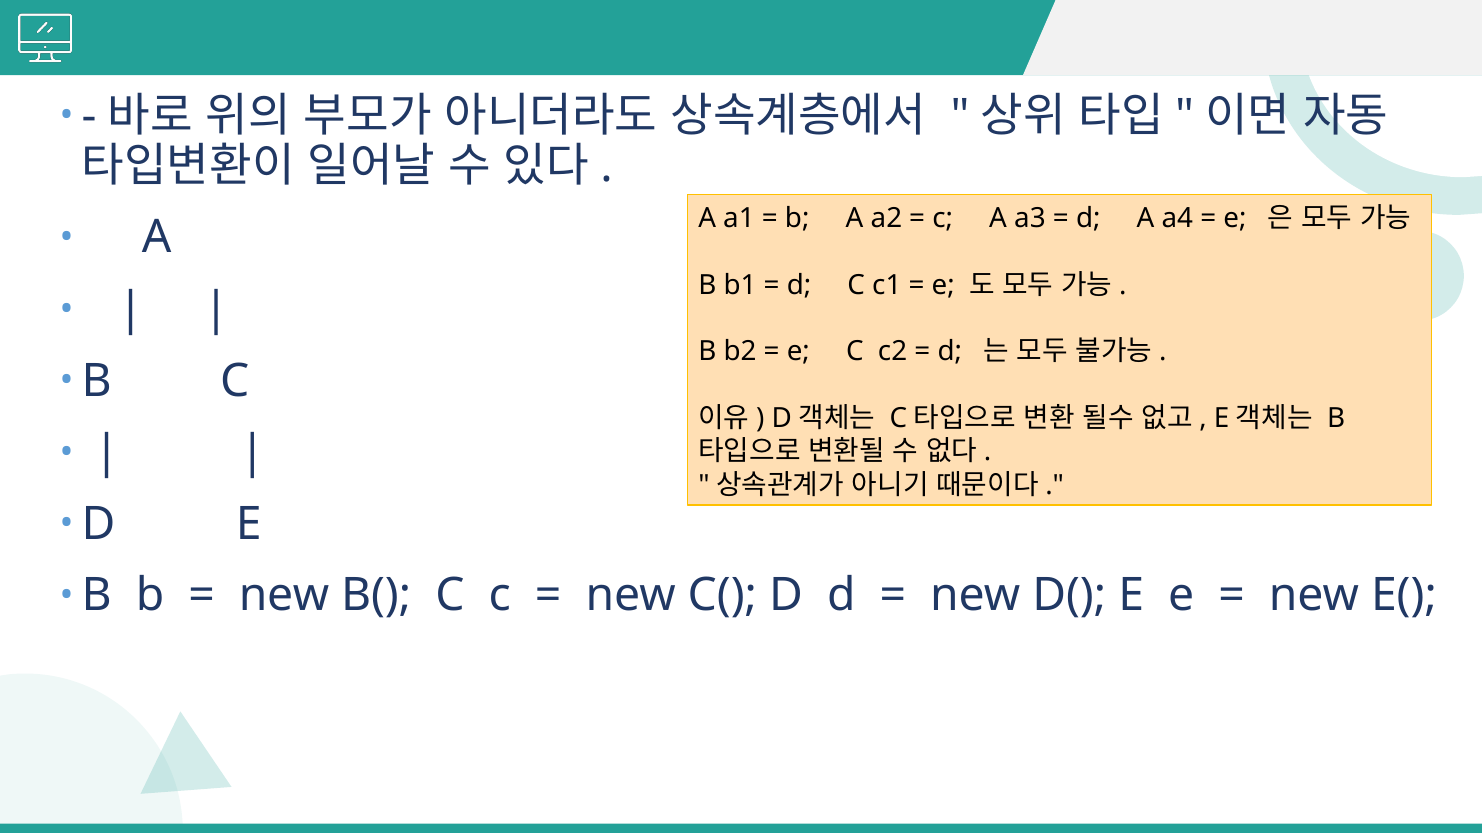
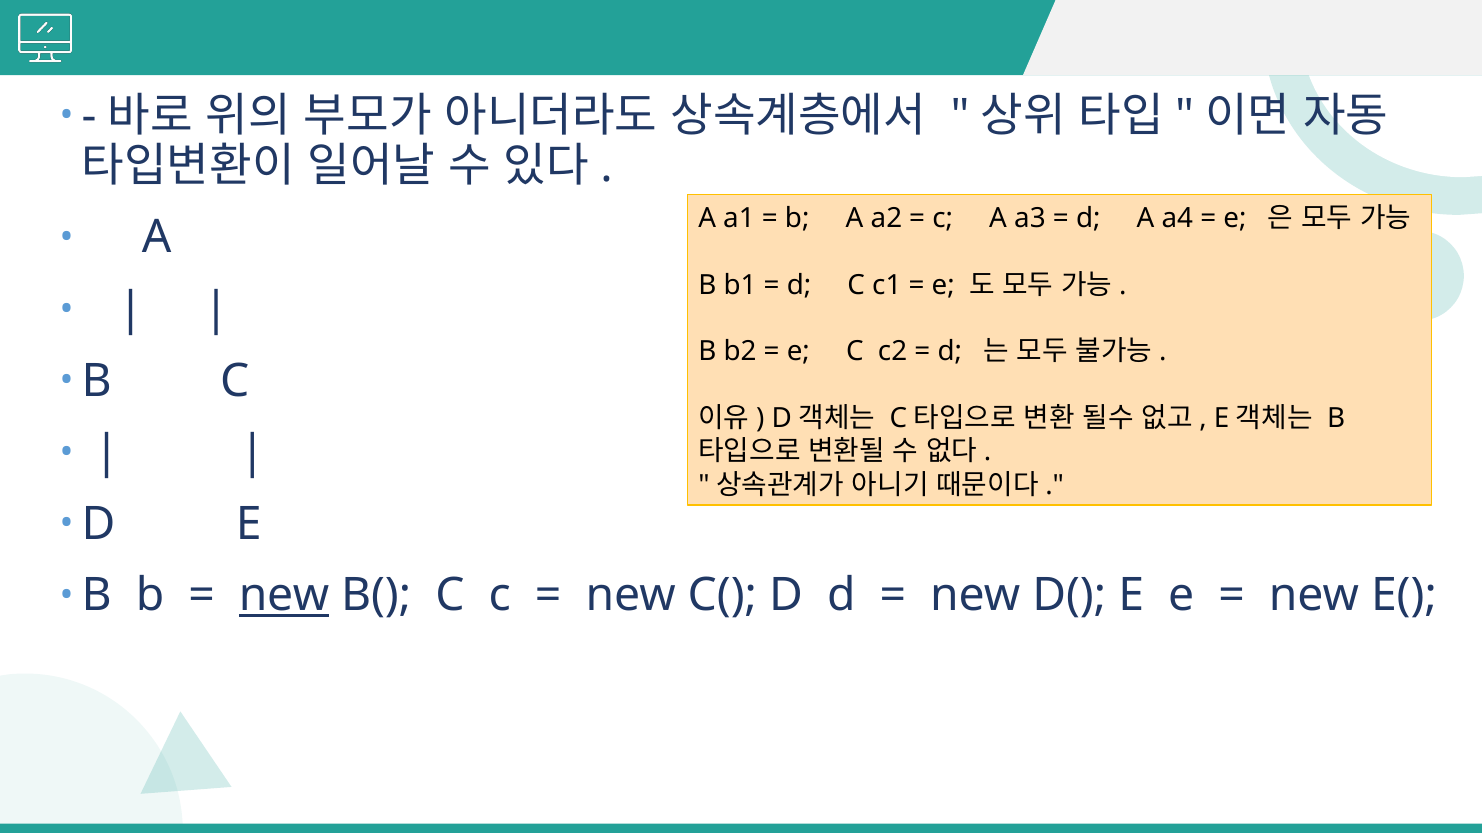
new underline: none -> present (284, 596)
